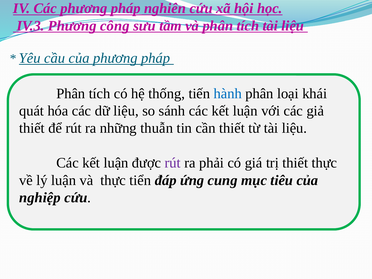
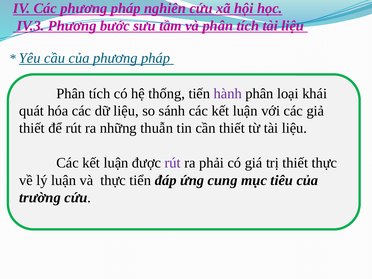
công: công -> bước (115, 26)
hành colour: blue -> purple (228, 93)
nghiệp: nghiệp -> trường (40, 198)
